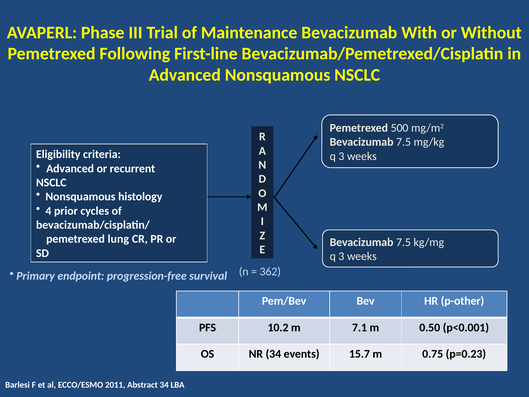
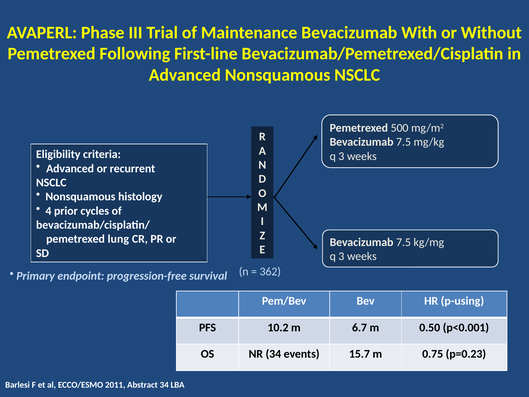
p-other: p-other -> p-using (462, 301)
7.1: 7.1 -> 6.7 (359, 327)
